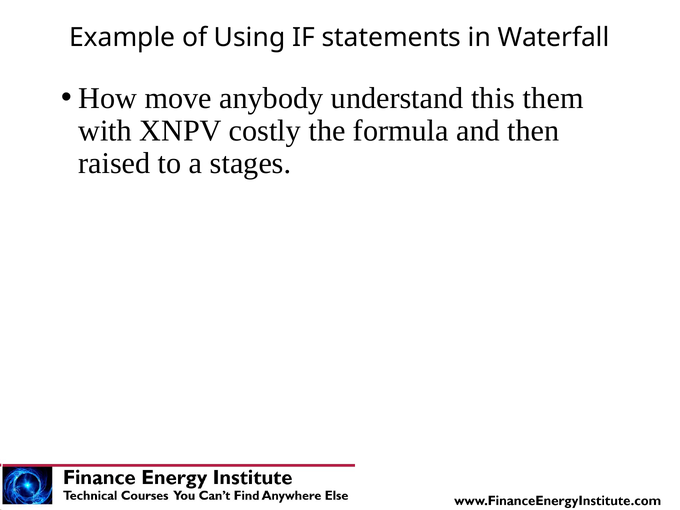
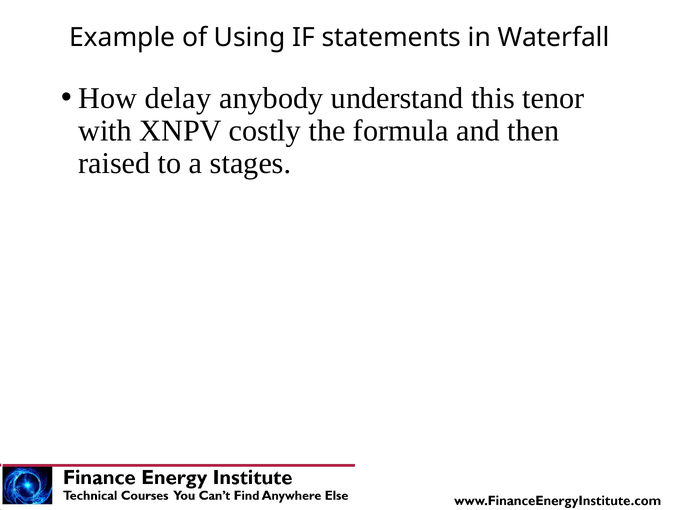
move: move -> delay (178, 98)
them: them -> tenor (553, 98)
